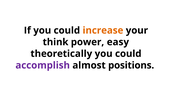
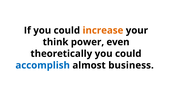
easy: easy -> even (118, 42)
accomplish colour: purple -> blue (43, 65)
positions: positions -> business (131, 65)
